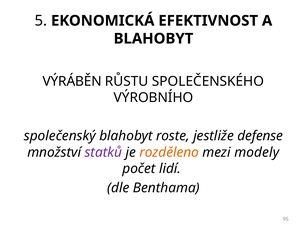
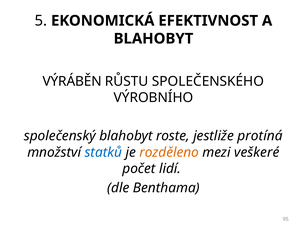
defense: defense -> protíná (260, 136)
statků colour: purple -> blue (103, 152)
modely: modely -> veškeré (257, 152)
